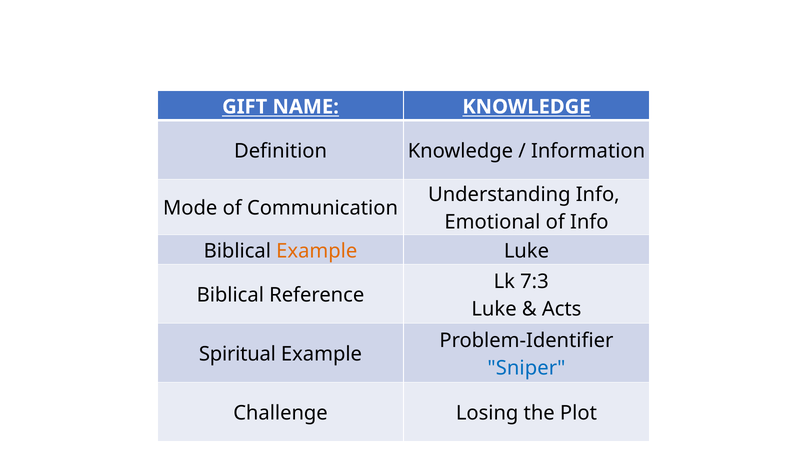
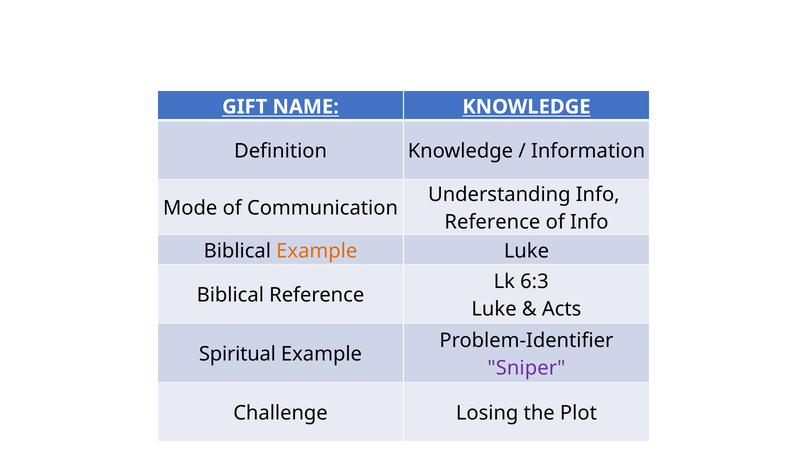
Emotional: Emotional -> Reference (492, 222)
7:3: 7:3 -> 6:3 (534, 281)
Sniper colour: blue -> purple (526, 368)
